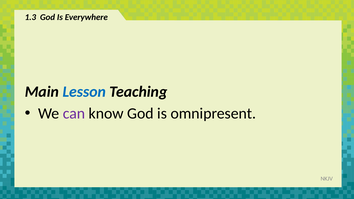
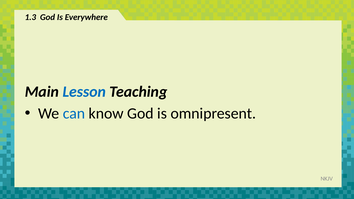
can colour: purple -> blue (74, 114)
